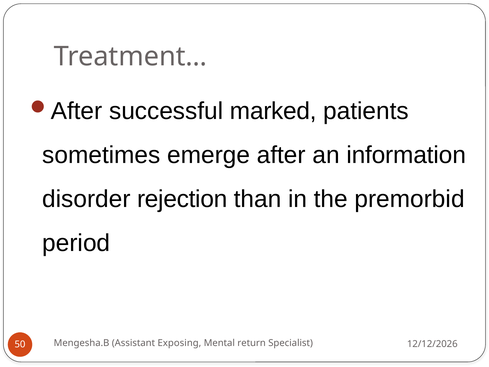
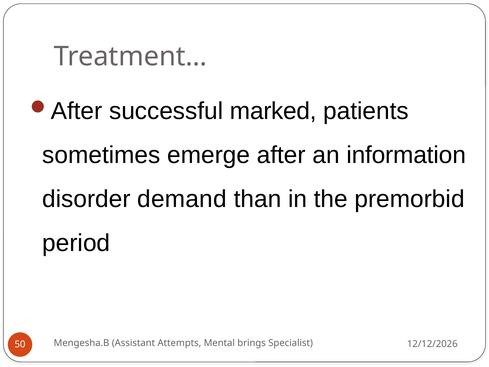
rejection: rejection -> demand (182, 199)
Exposing: Exposing -> Attempts (179, 343)
return: return -> brings (252, 343)
